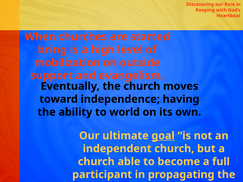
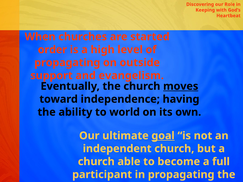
bring: bring -> order (52, 50)
mobilization: mobilization -> propagating (67, 63)
moves underline: none -> present (181, 86)
